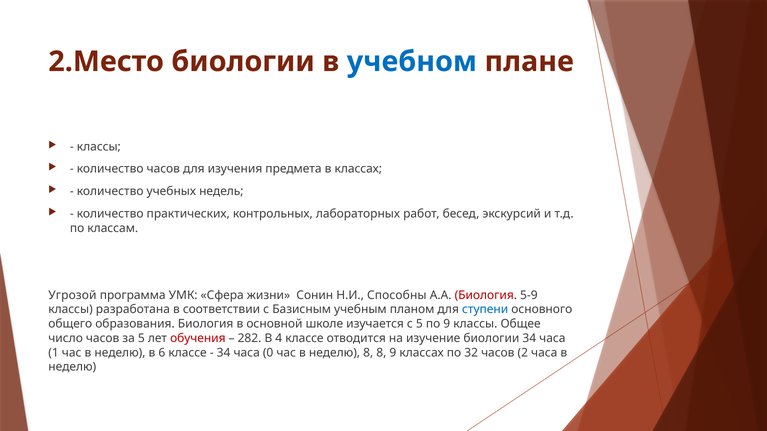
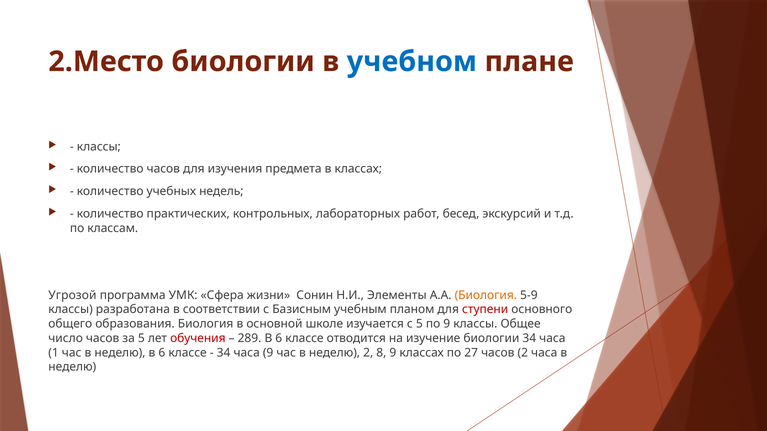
Способны: Способны -> Элементы (397, 295)
Биология colour: red -> orange (486, 295)
ступени colour: blue -> red (485, 310)
282: 282 -> 289 (250, 339)
4: 4 -> 6 (279, 339)
часа 0: 0 -> 9 (268, 353)
неделю 8: 8 -> 2 (368, 353)
32: 32 -> 27 (471, 353)
